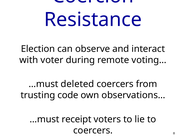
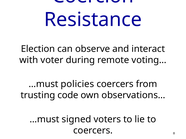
deleted: deleted -> policies (77, 84)
receipt: receipt -> signed (76, 120)
